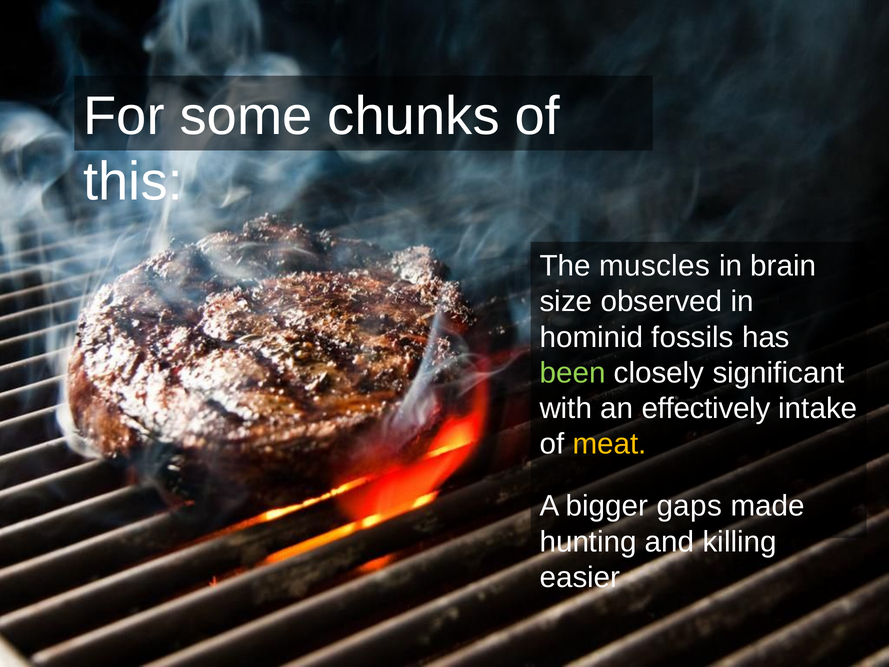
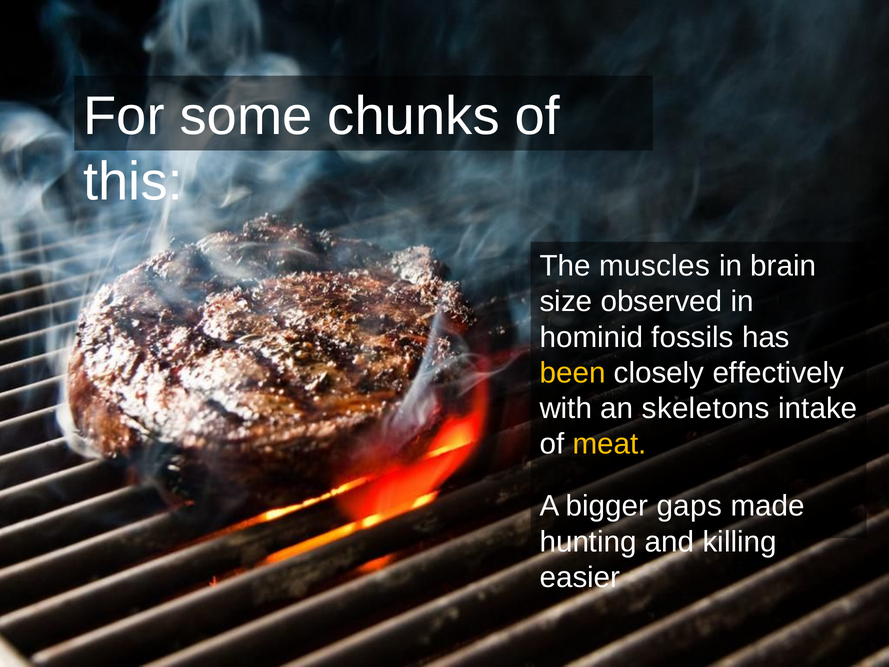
been colour: light green -> yellow (573, 373)
significant: significant -> effectively (778, 373)
effectively: effectively -> skeletons (706, 408)
